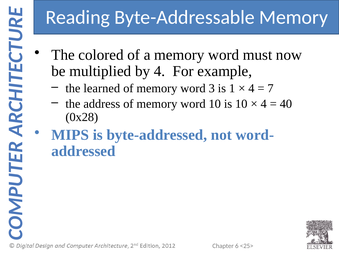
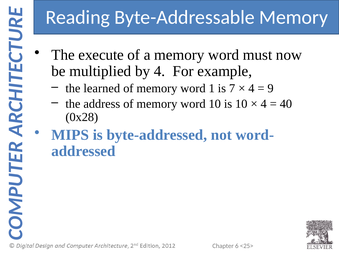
colored: colored -> execute (101, 55)
3: 3 -> 1 (212, 88)
1: 1 -> 7 (232, 88)
7: 7 -> 9 (271, 88)
